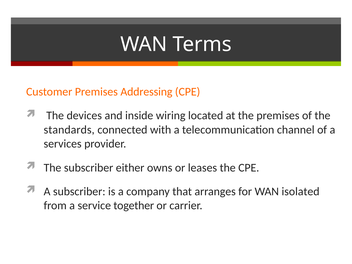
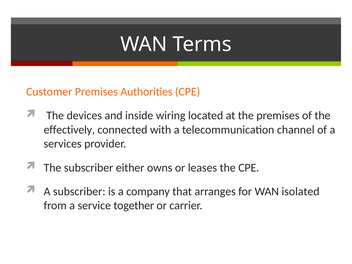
Addressing: Addressing -> Authorities (146, 92)
standards: standards -> effectively (69, 130)
